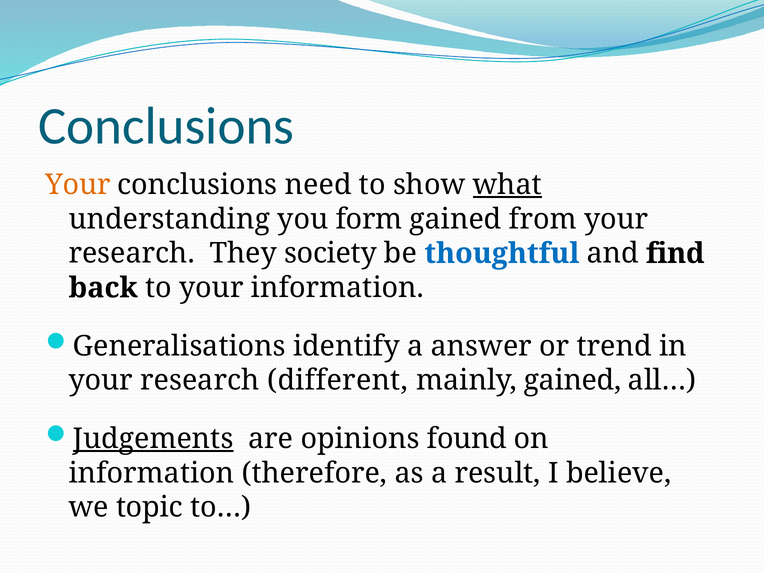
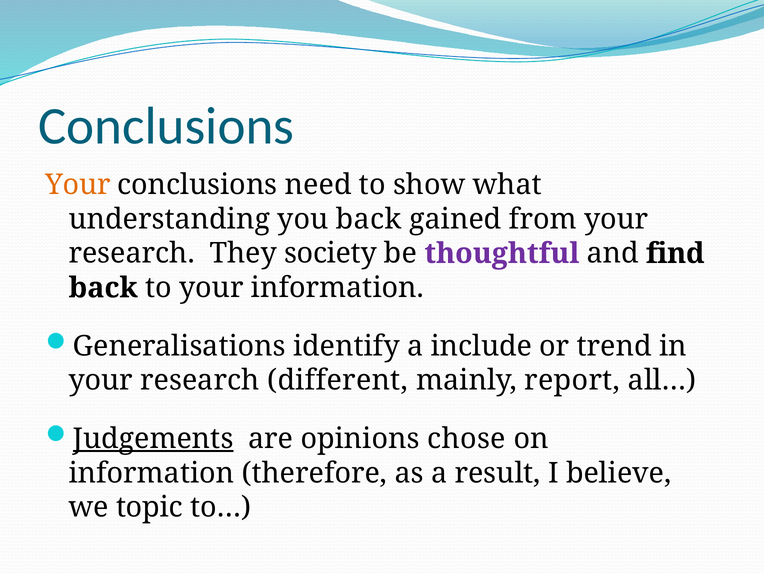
what underline: present -> none (507, 185)
you form: form -> back (369, 219)
thoughtful colour: blue -> purple (502, 253)
answer: answer -> include (481, 346)
mainly gained: gained -> report (572, 381)
found: found -> chose (467, 439)
